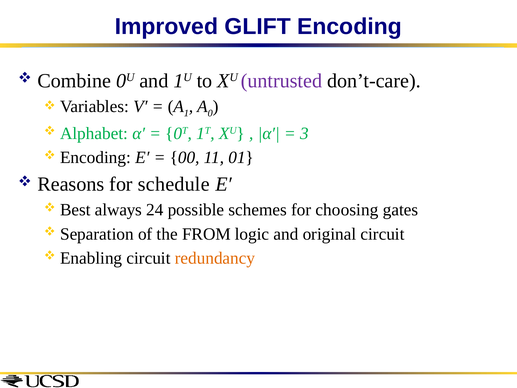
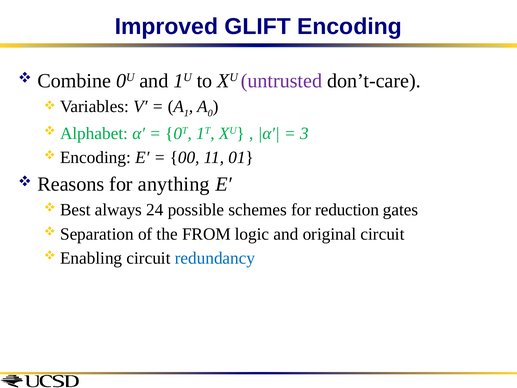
schedule: schedule -> anything (174, 184)
choosing: choosing -> reduction (347, 210)
redundancy colour: orange -> blue (215, 258)
